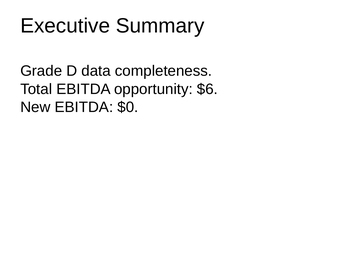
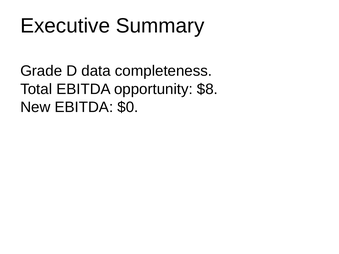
$6: $6 -> $8 (207, 89)
